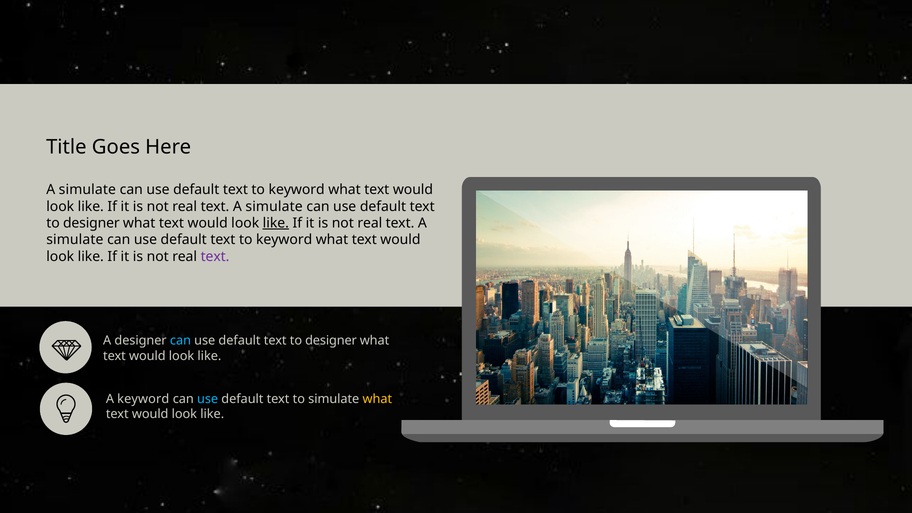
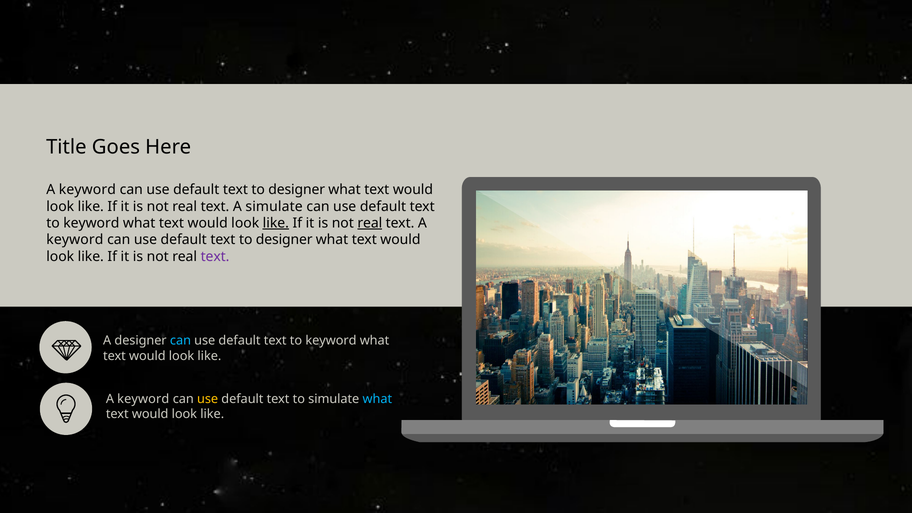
simulate: simulate -> keyword (87, 190)
keyword: keyword -> designer (297, 190)
designer: designer -> keyword (91, 223)
real underline: none -> present (370, 223)
simulate: simulate -> keyword (75, 240)
keyword: keyword -> designer (284, 240)
designer: designer -> keyword (331, 341)
use colour: light blue -> yellow (208, 399)
what colour: yellow -> light blue (377, 399)
